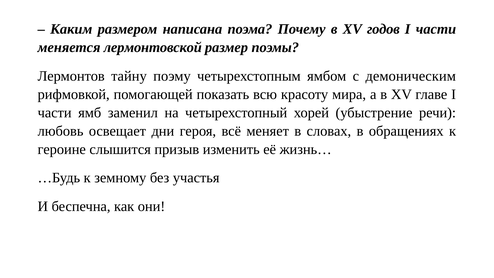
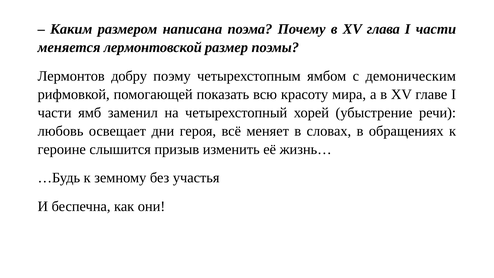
годов: годов -> глава (383, 29)
тайну: тайну -> добру (129, 76)
